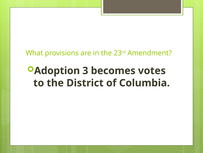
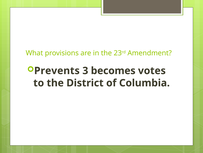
Adoption: Adoption -> Prevents (57, 70)
